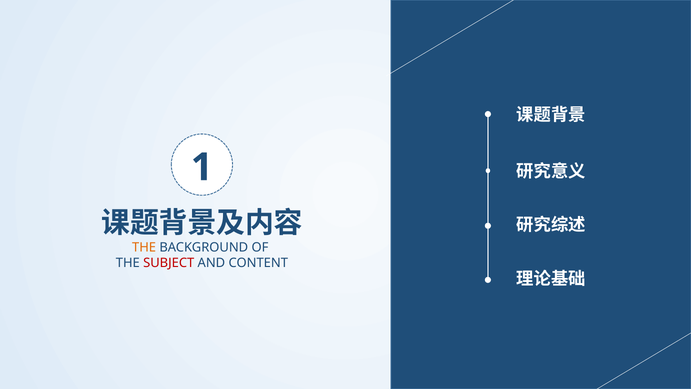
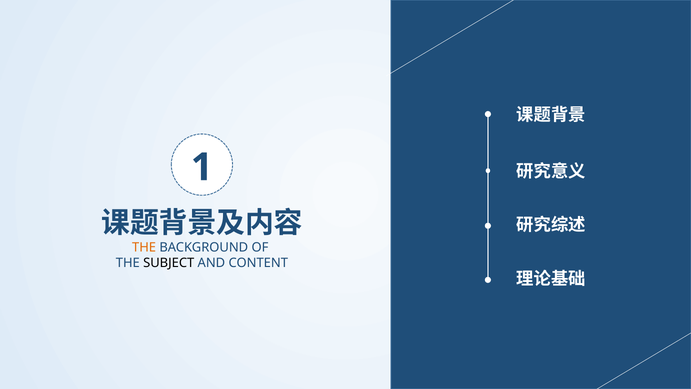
SUBJECT colour: red -> black (169, 263)
